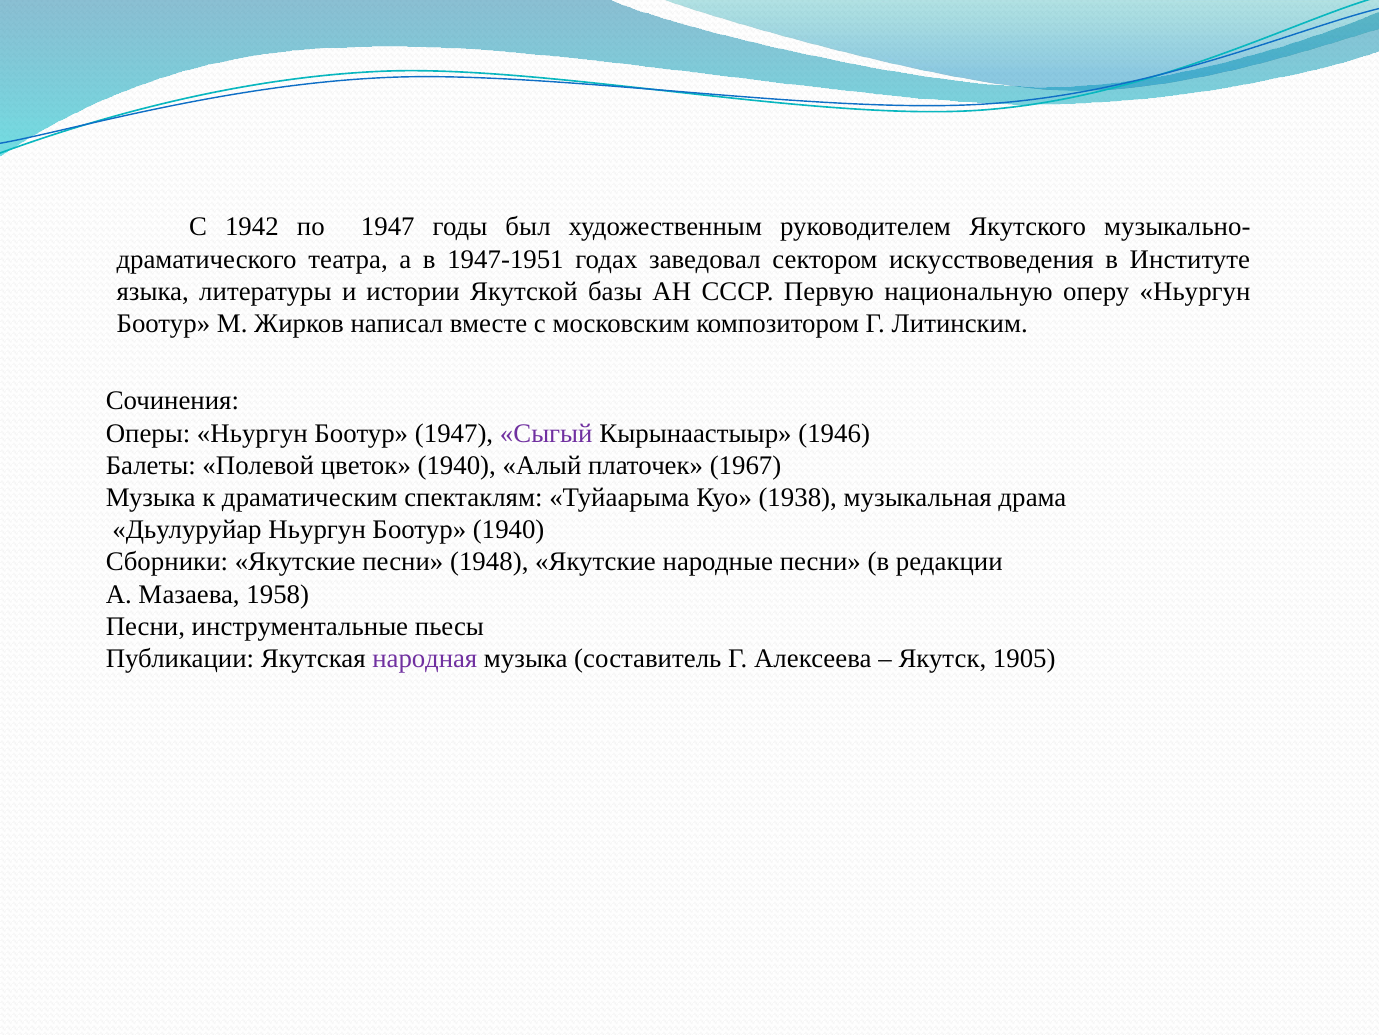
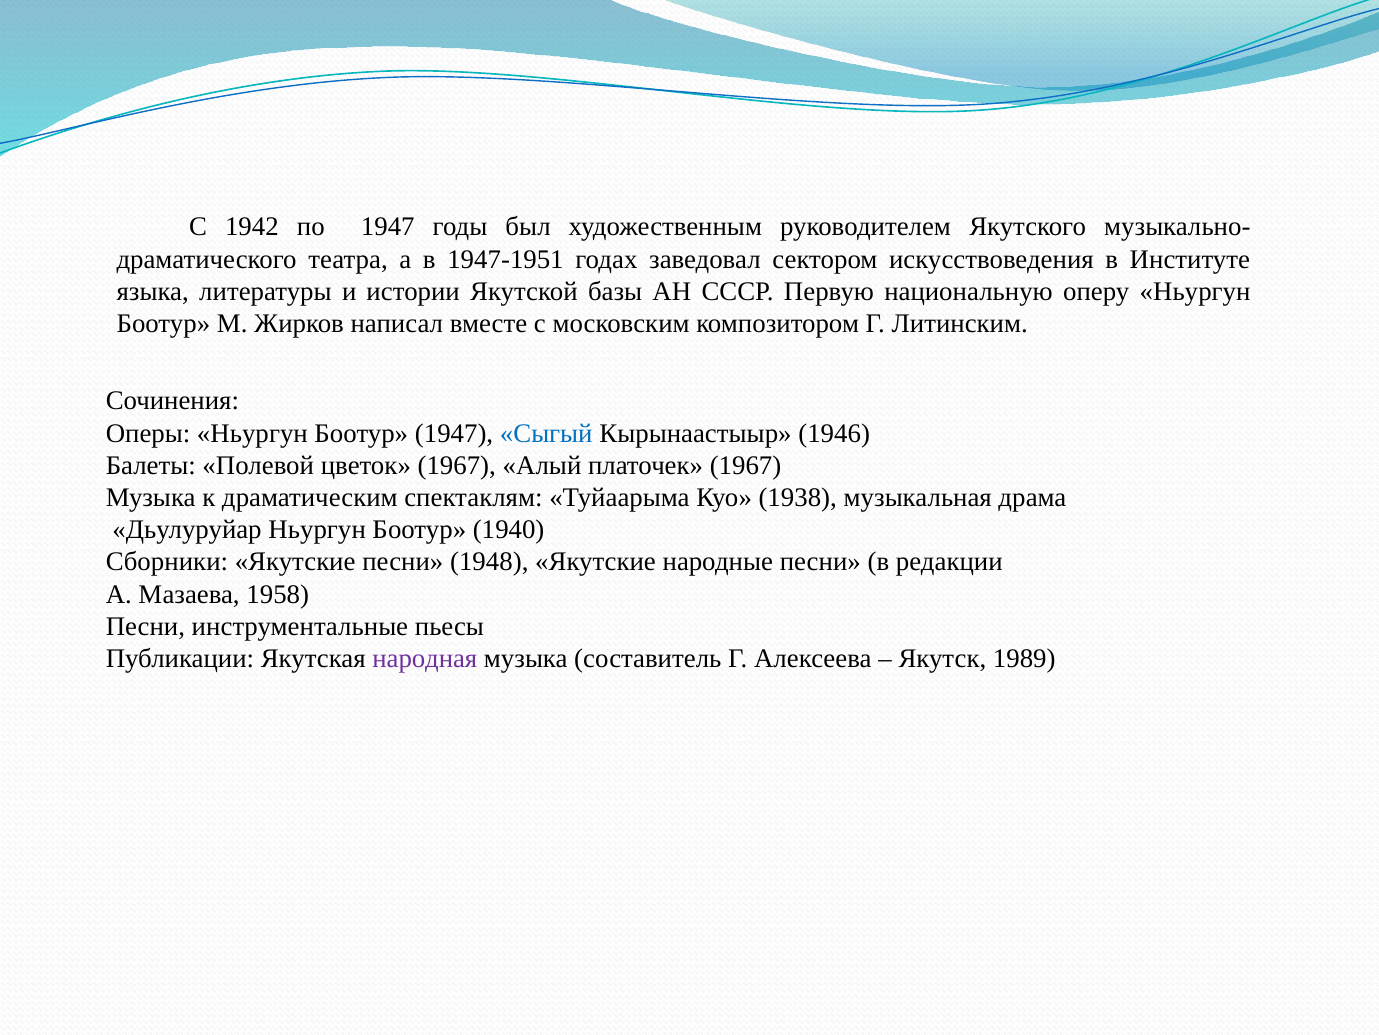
Сыгый colour: purple -> blue (546, 433)
цветок 1940: 1940 -> 1967 (457, 465)
1905: 1905 -> 1989 (1024, 658)
